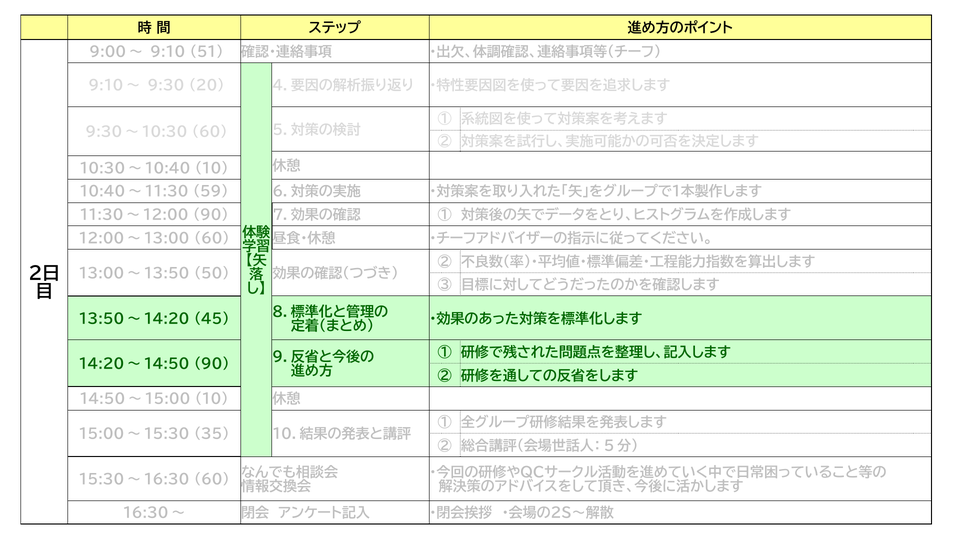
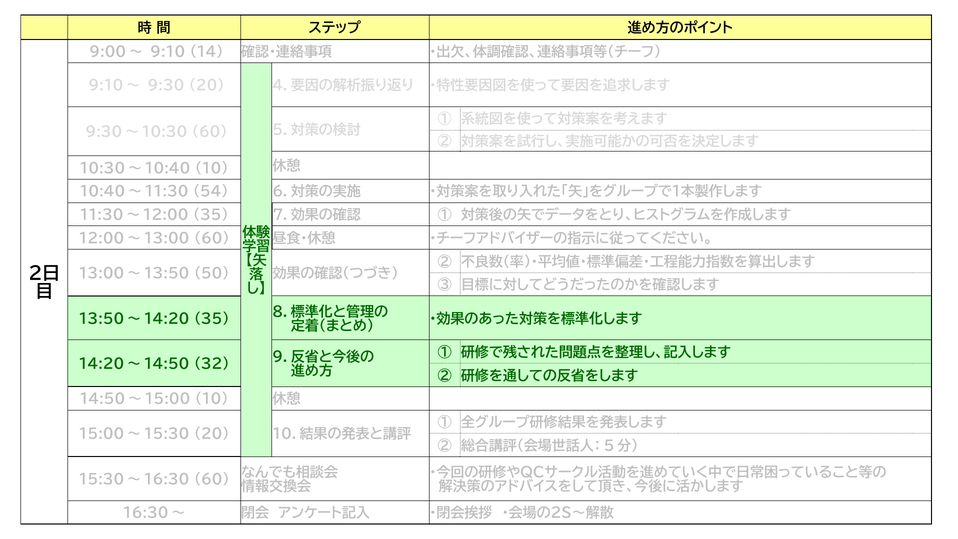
51: 51 -> 14 (207, 52)
59: 59 -> 54 (211, 192)
11:30～12:00 90: 90 -> 35 (211, 215)
13:50～14:20 45: 45 -> 35 (212, 319)
14:20～14:50 90: 90 -> 32 (212, 364)
15:00～15:30 35: 35 -> 20 (212, 434)
